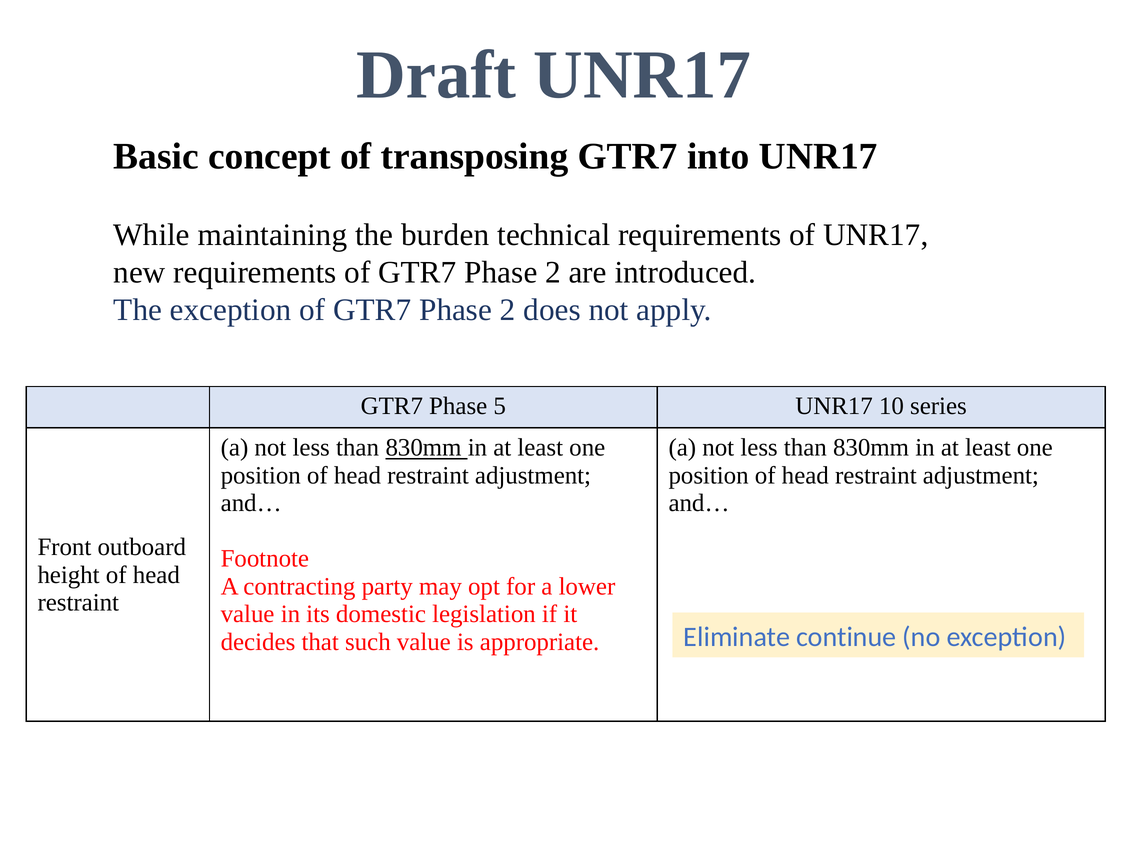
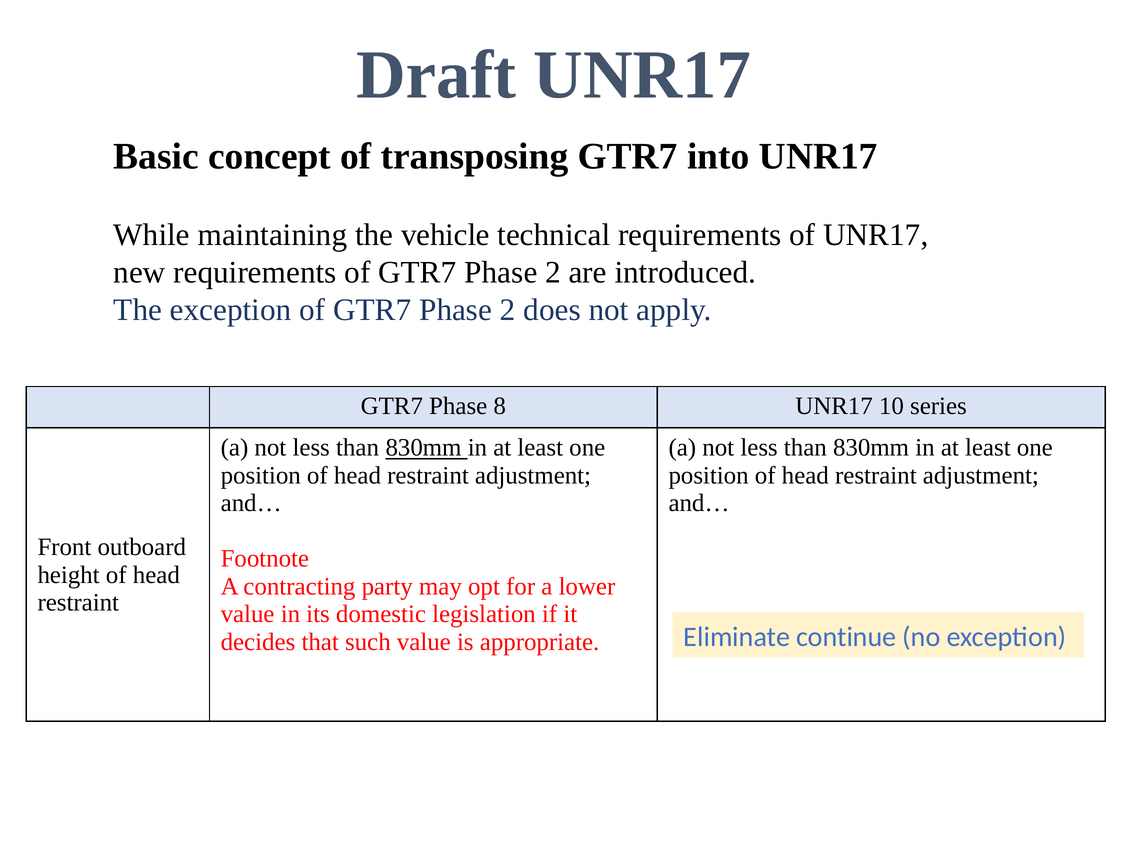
burden: burden -> vehicle (445, 235)
5: 5 -> 8 (500, 406)
